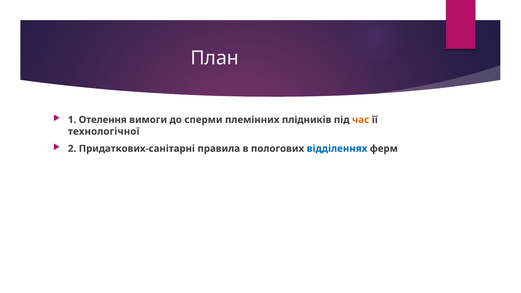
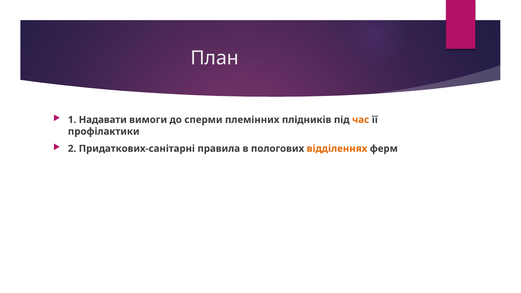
Отелення: Отелення -> Надавати (103, 120)
технологічної: технологічної -> профілактики (104, 131)
відділеннях colour: blue -> orange (337, 149)
